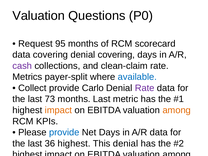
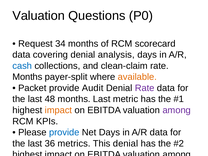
95: 95 -> 34 (60, 44)
denial covering: covering -> analysis (116, 55)
cash colour: purple -> blue (22, 66)
Metrics: Metrics -> Months (27, 77)
available colour: blue -> orange (137, 77)
Collect: Collect -> Packet (32, 88)
Carlo: Carlo -> Audit (93, 88)
73: 73 -> 48 (50, 99)
among colour: orange -> purple (177, 110)
36 highest: highest -> metrics (74, 143)
